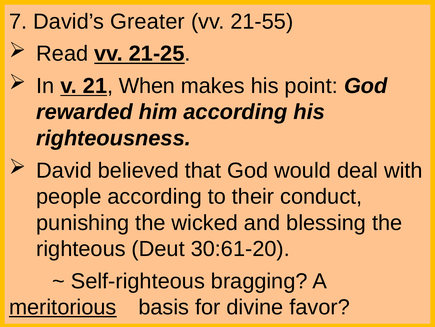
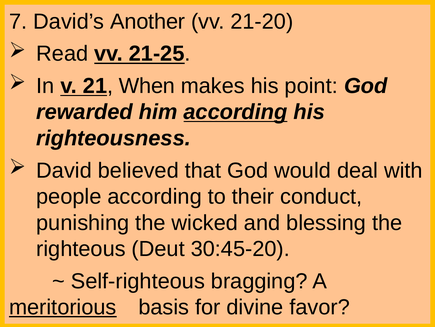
Greater: Greater -> Another (148, 21)
21-55: 21-55 -> 21-20 (262, 21)
according underline: none -> present (235, 112)
30:61-20: 30:61-20 -> 30:45-20 (240, 248)
